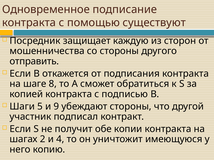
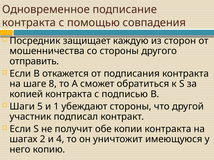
существуют: существуют -> совпадения (154, 23)
9: 9 -> 1 (56, 107)
